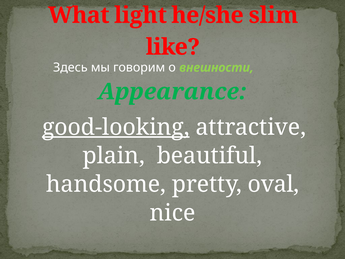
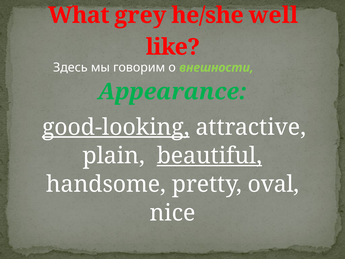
light: light -> grey (140, 15)
slim: slim -> well (273, 15)
beautiful underline: none -> present (209, 156)
